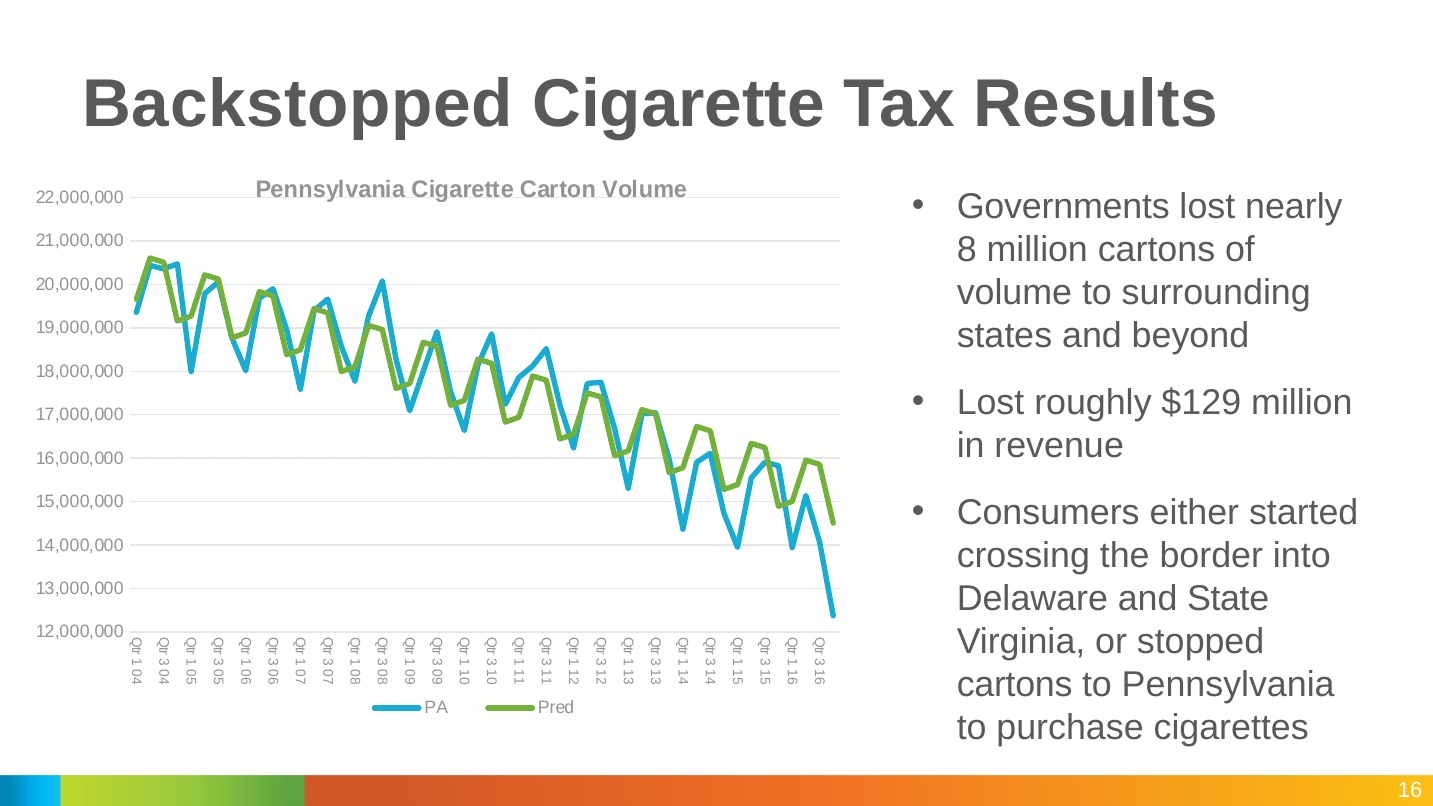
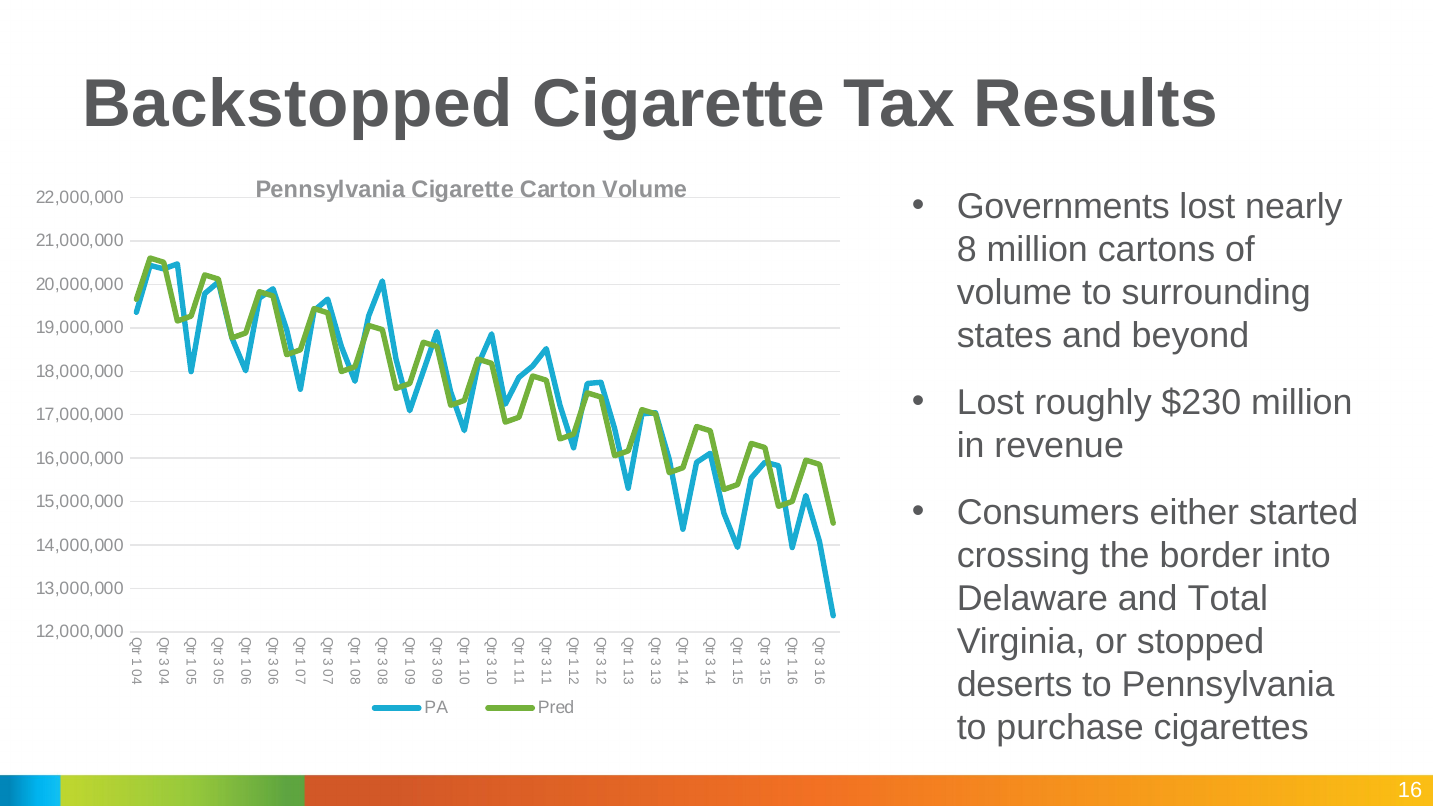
$129: $129 -> $230 (1201, 403)
State: State -> Total (1228, 599)
cartons: cartons -> deserts (1015, 685)
